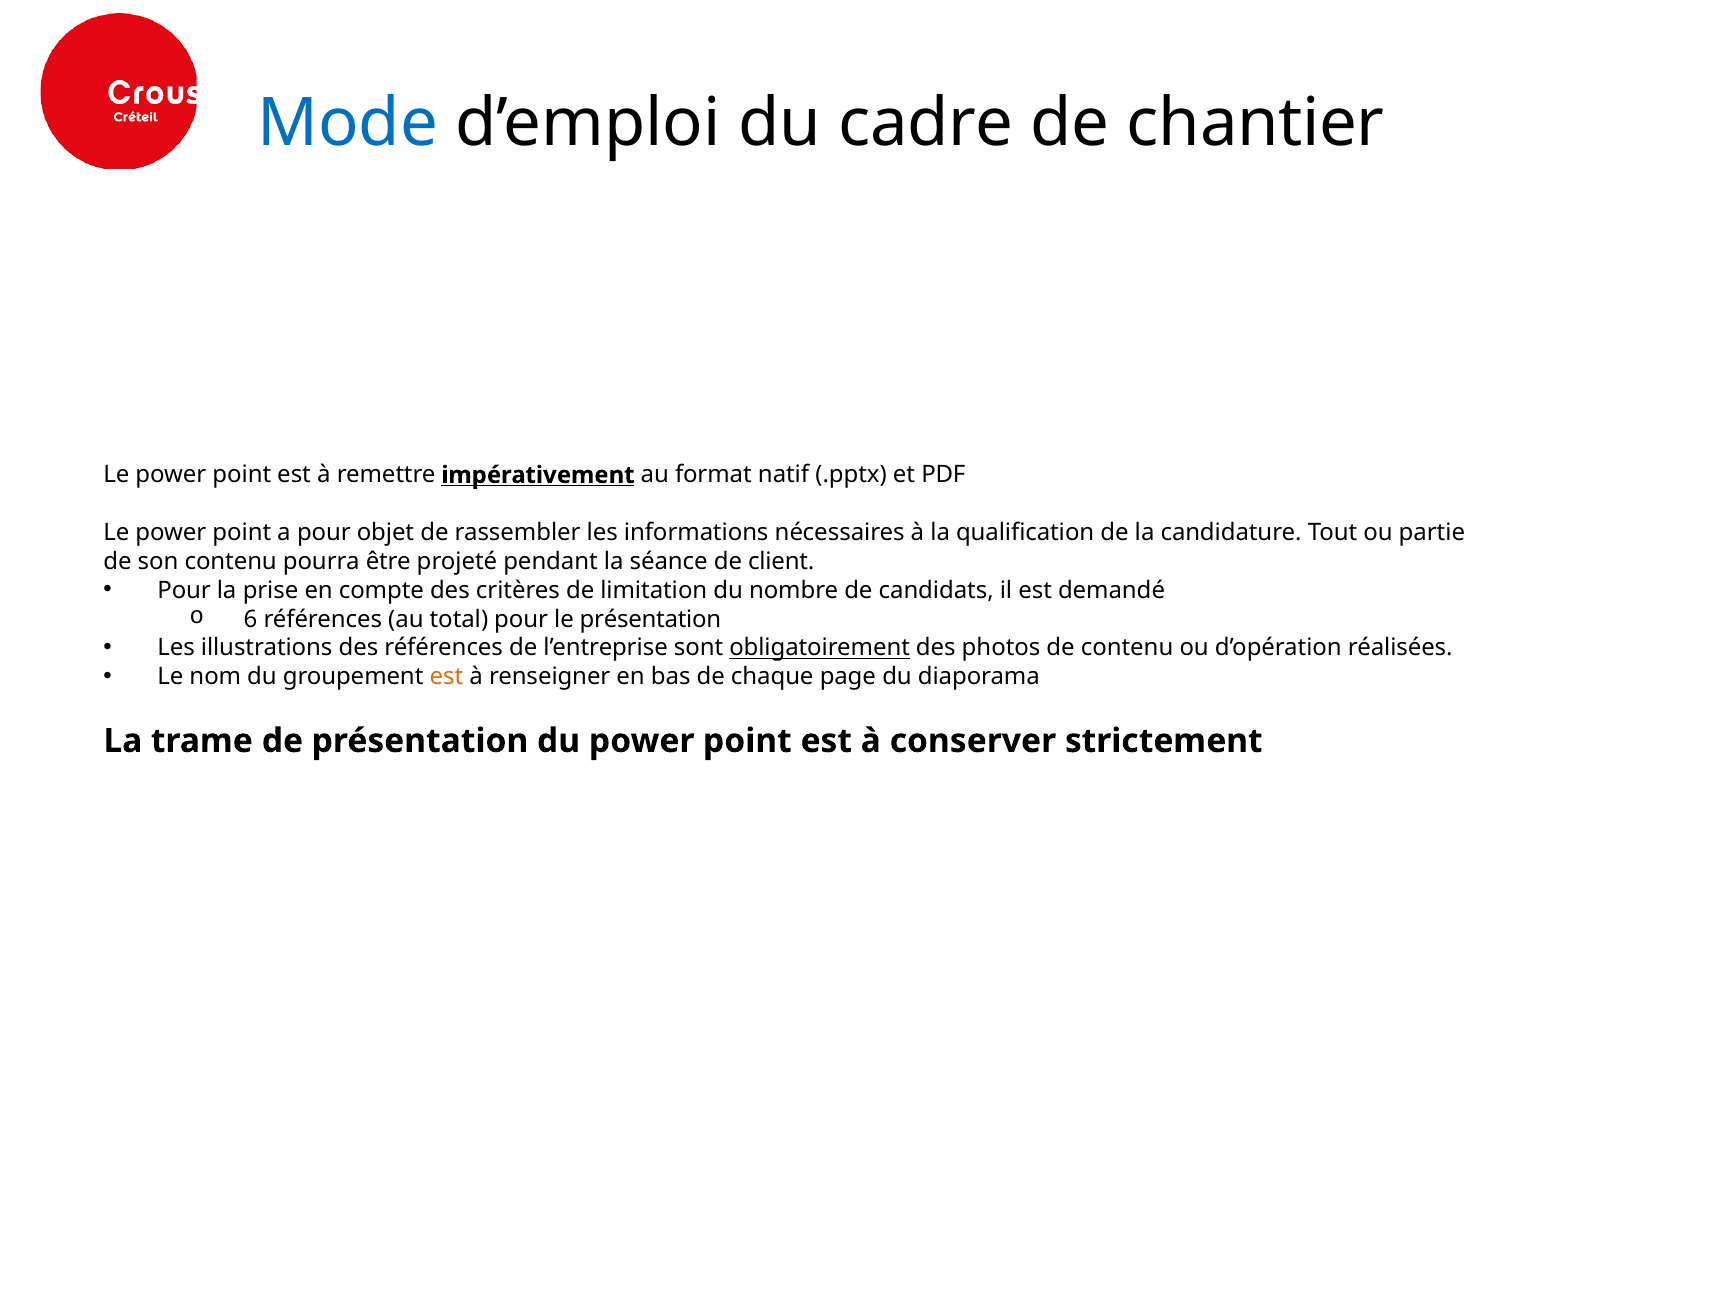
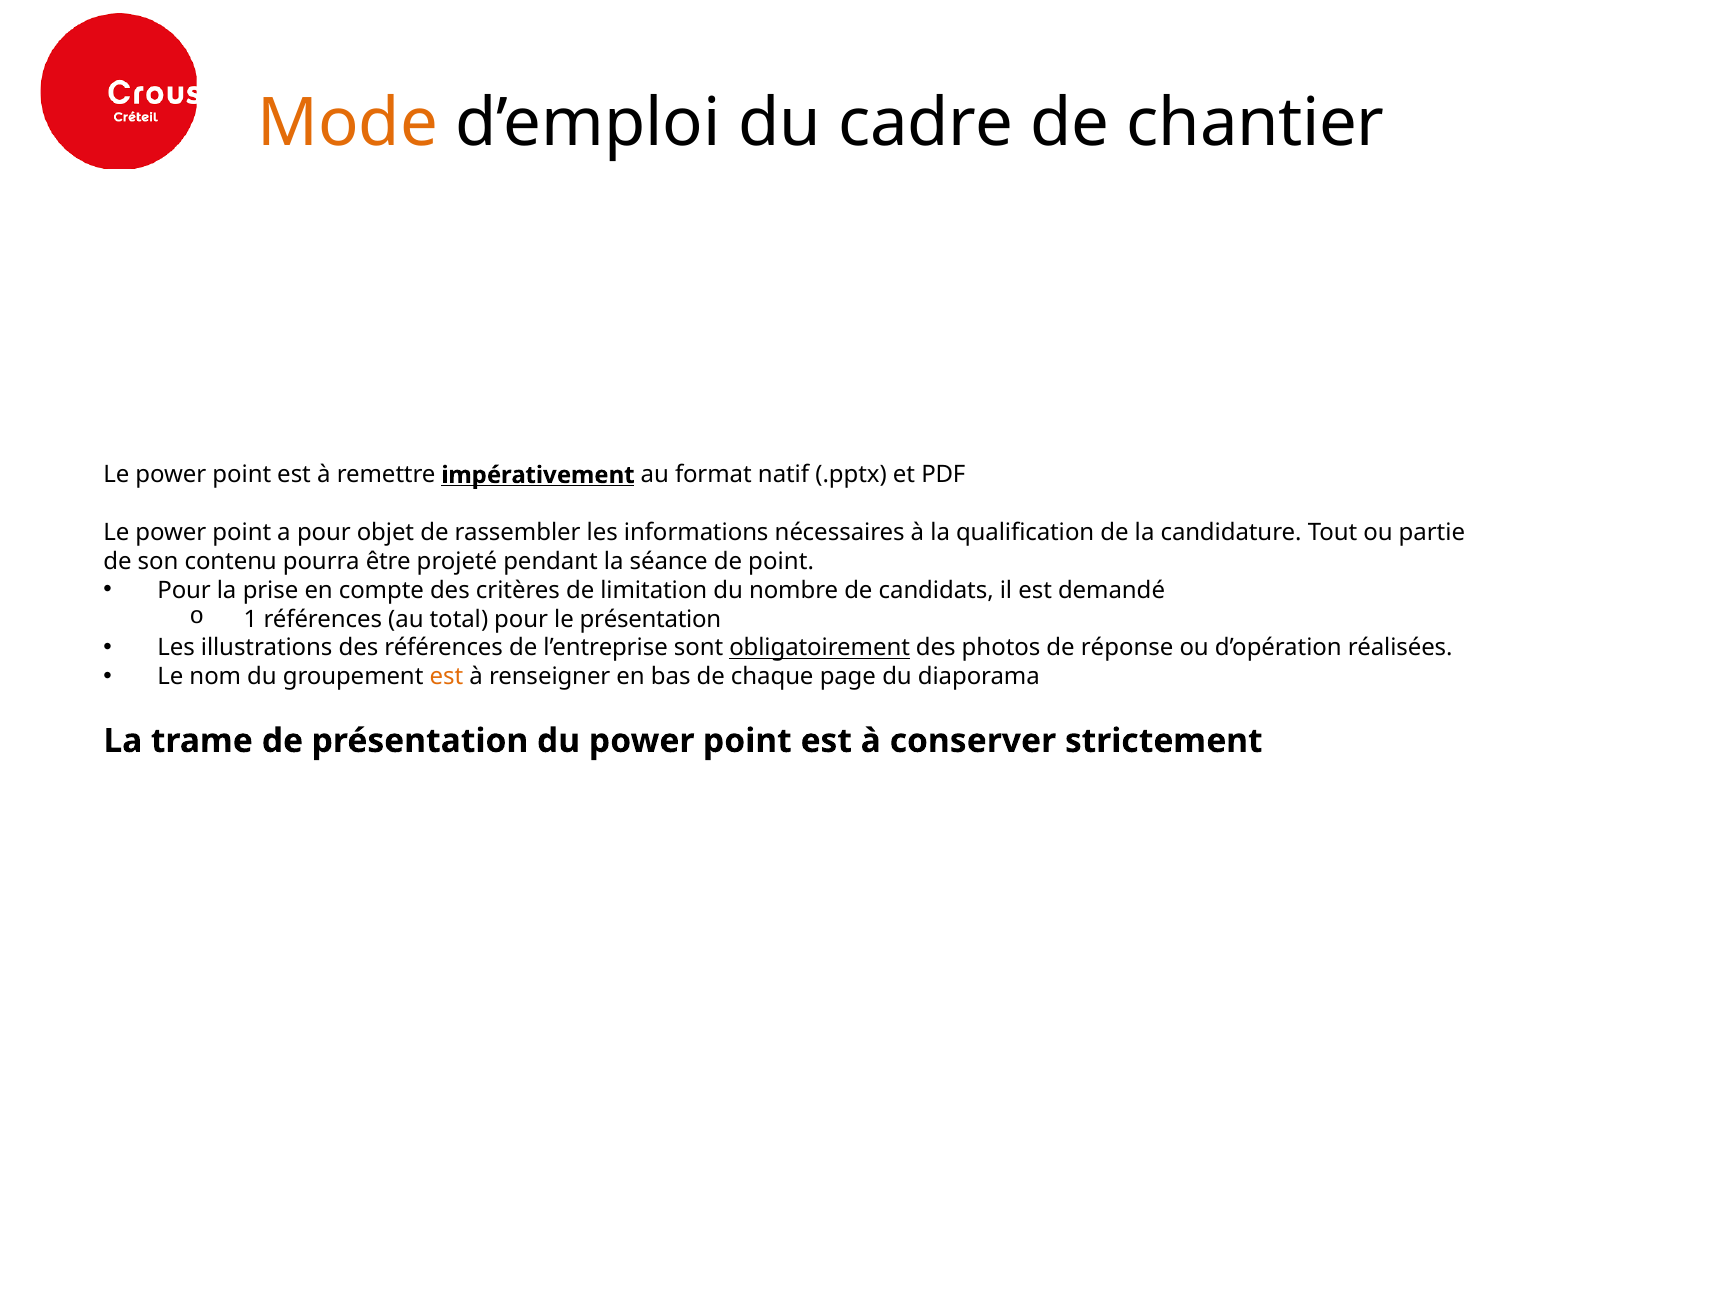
Mode colour: blue -> orange (348, 124)
de client: client -> point (781, 561)
6: 6 -> 1 (251, 619)
de contenu: contenu -> réponse (1127, 648)
